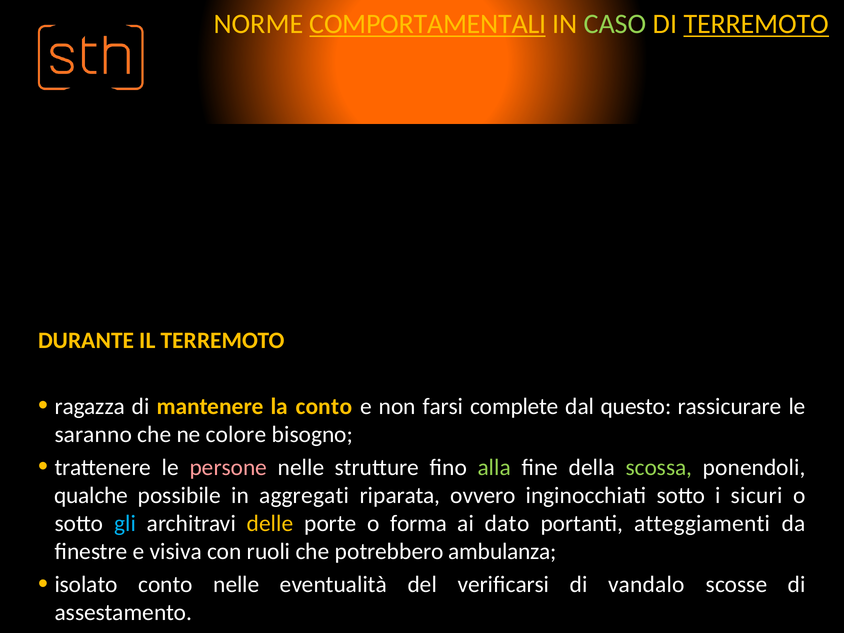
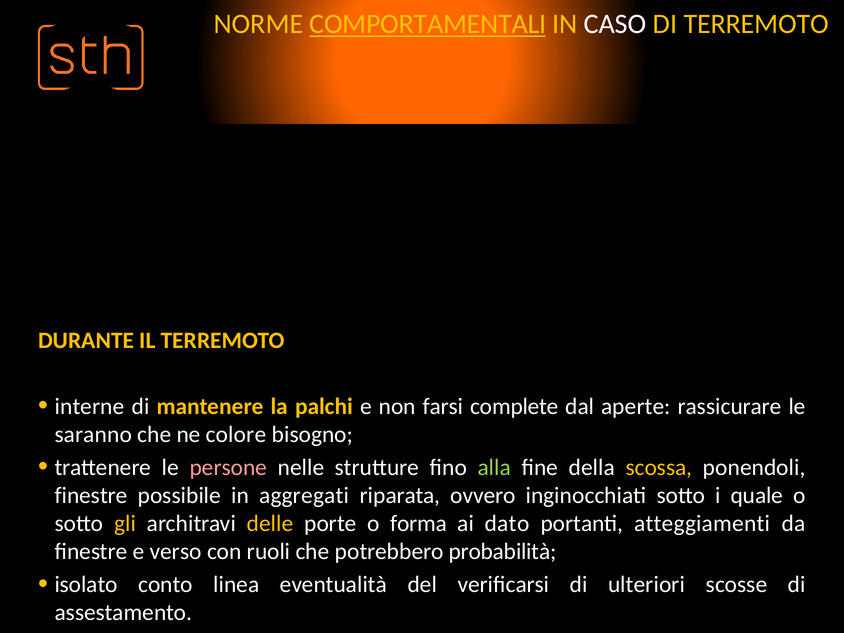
CASO colour: light green -> white (615, 24)
TERREMOTO underline: present -> none (756, 24)
ragazza: ragazza -> interne (90, 406)
la conto: conto -> palchi (324, 406)
questo: questo -> aperte (636, 406)
scossa colour: light green -> yellow (659, 467)
qualche: qualche -> finestre (91, 495)
sicuri: sicuri -> quale (757, 495)
gli colour: light blue -> yellow (125, 524)
visiva: visiva -> verso (176, 552)
ambulanza: ambulanza -> probabilità (503, 552)
conto nelle: nelle -> linea (236, 585)
vandalo: vandalo -> ulteriori (647, 585)
